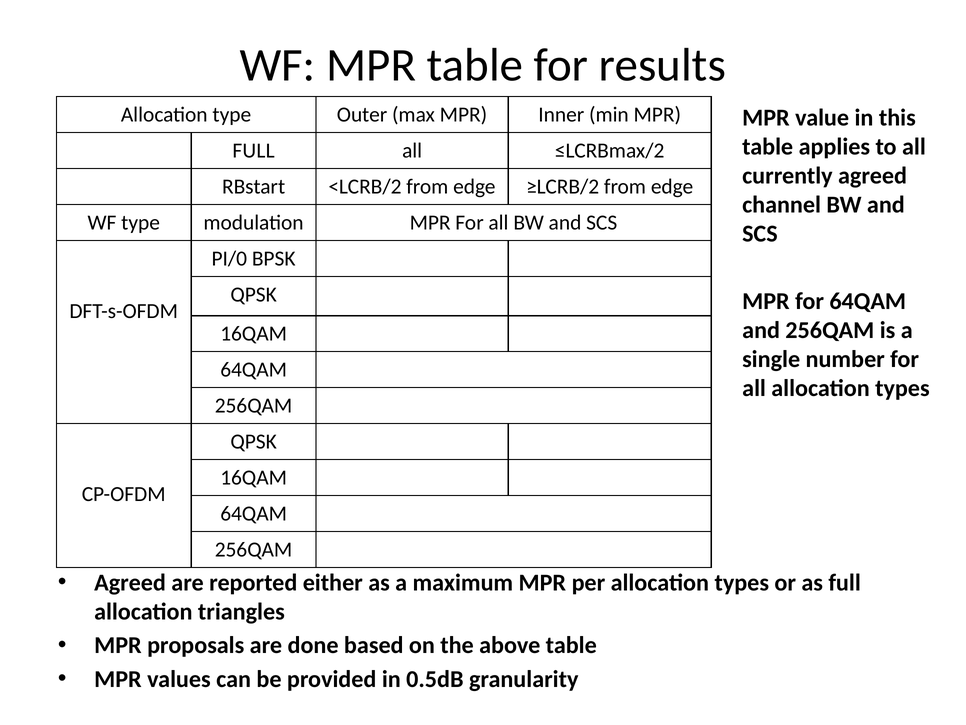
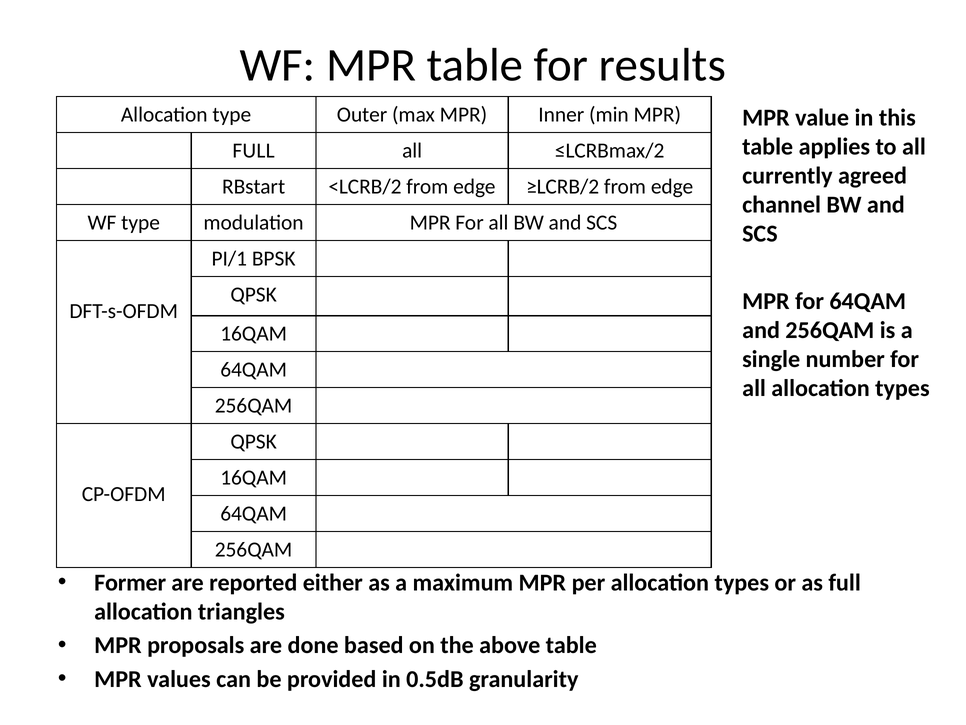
PI/0: PI/0 -> PI/1 (229, 259)
Agreed: Agreed -> Former (130, 582)
